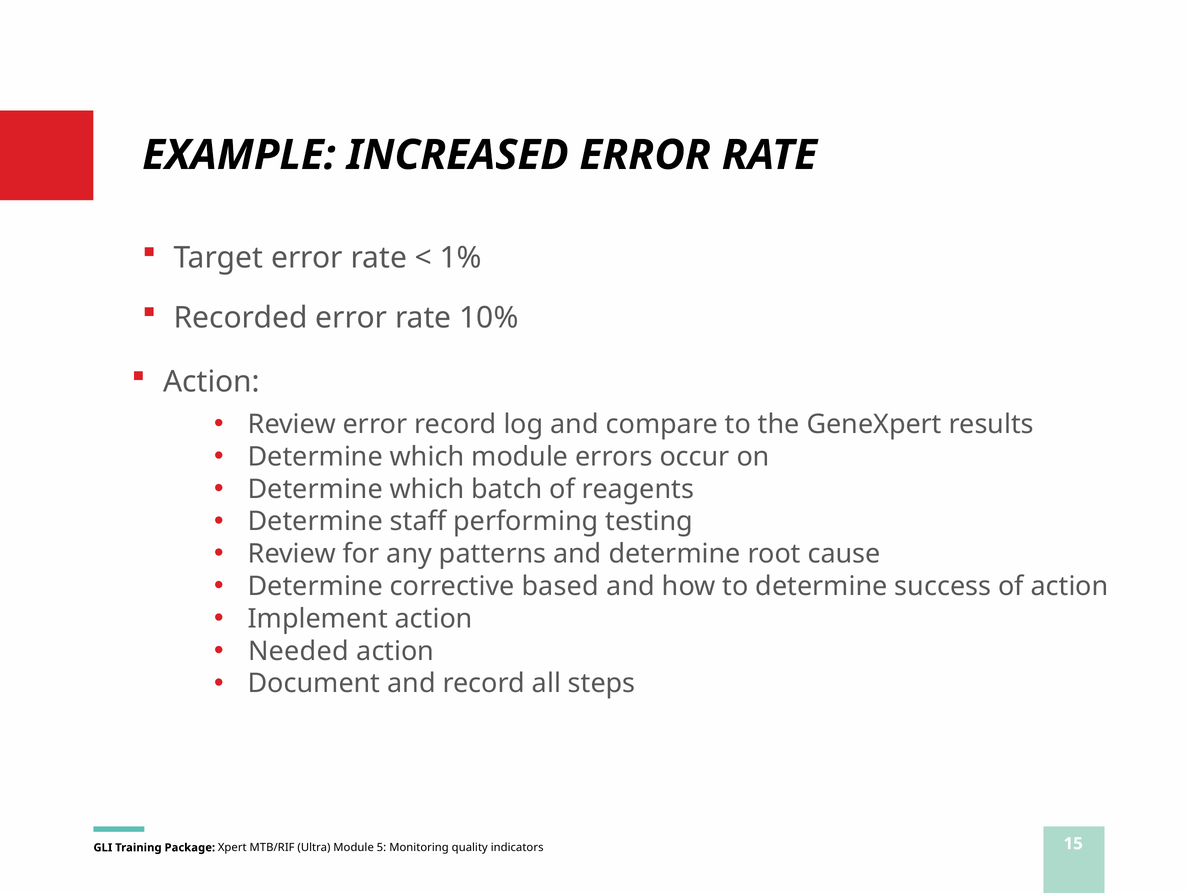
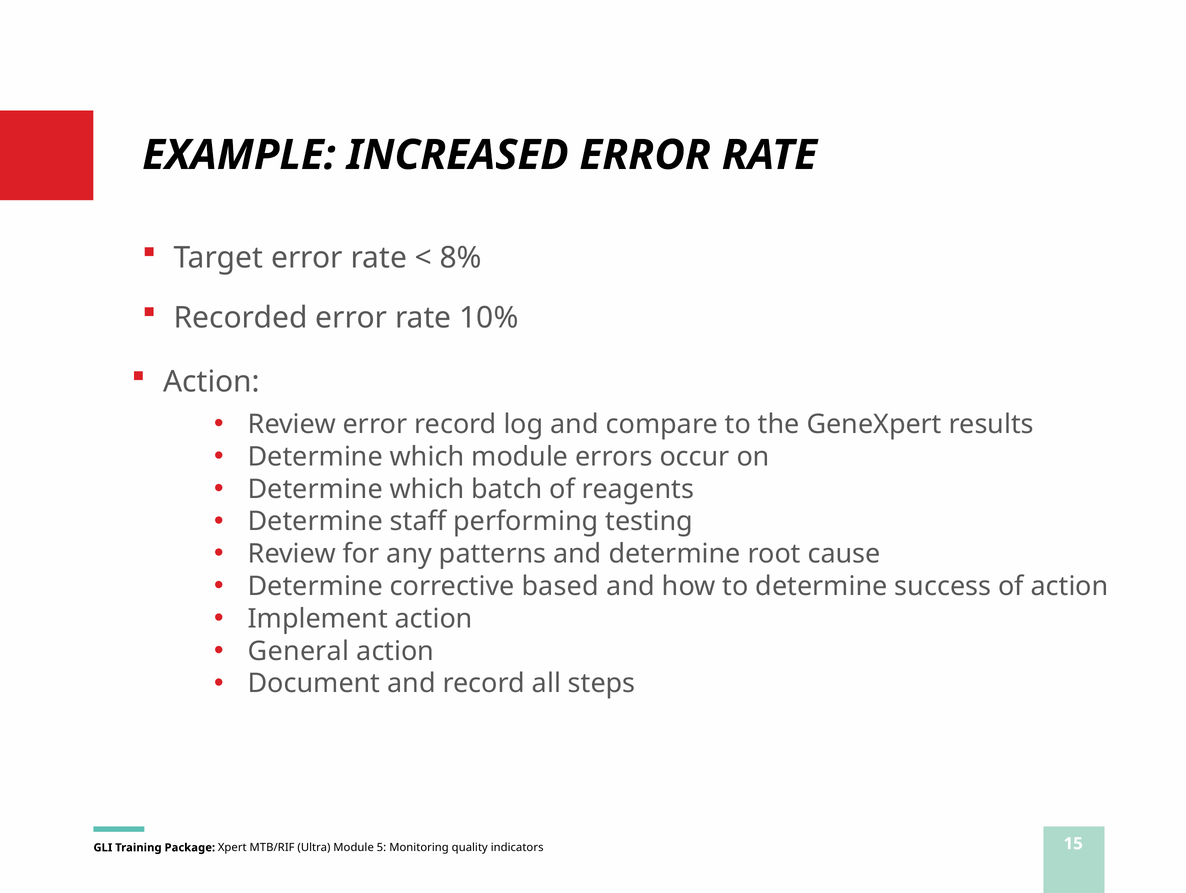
1%: 1% -> 8% (461, 258)
Needed: Needed -> General (298, 651)
